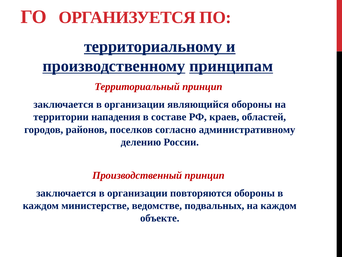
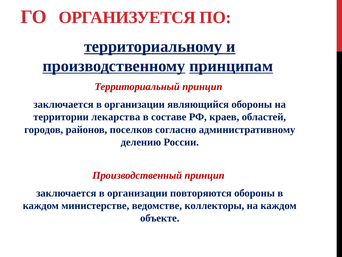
нападения: нападения -> лекарства (116, 117)
подвальных: подвальных -> коллекторы (214, 205)
